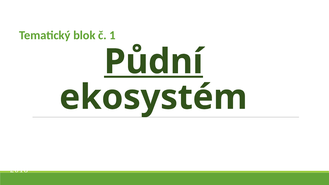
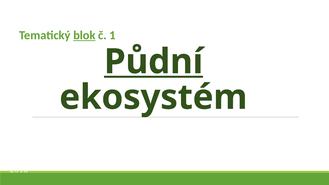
blok underline: none -> present (84, 35)
